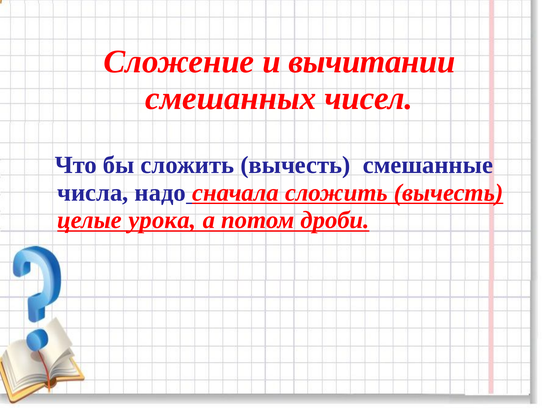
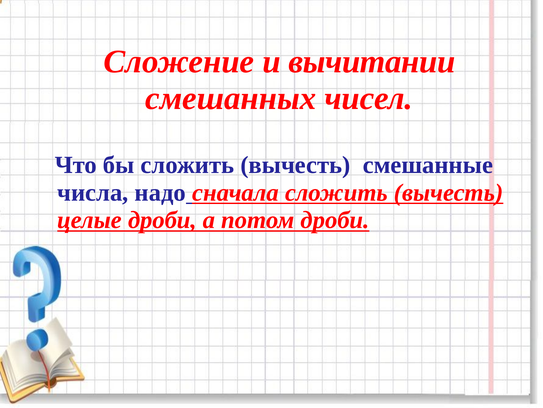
целые урока: урока -> дроби (162, 220)
